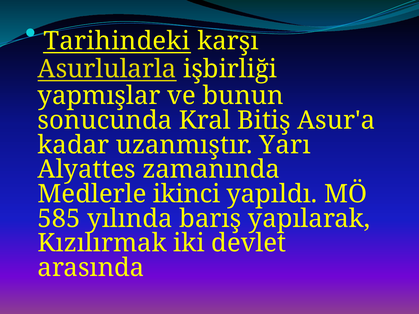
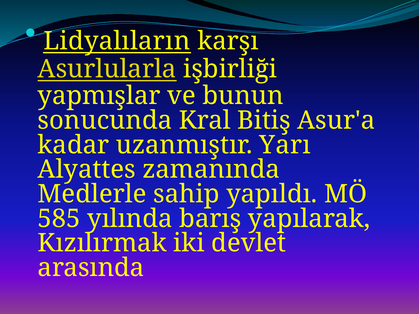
Tarihindeki: Tarihindeki -> Lidyalıların (117, 41)
ikinci: ikinci -> sahip (186, 194)
